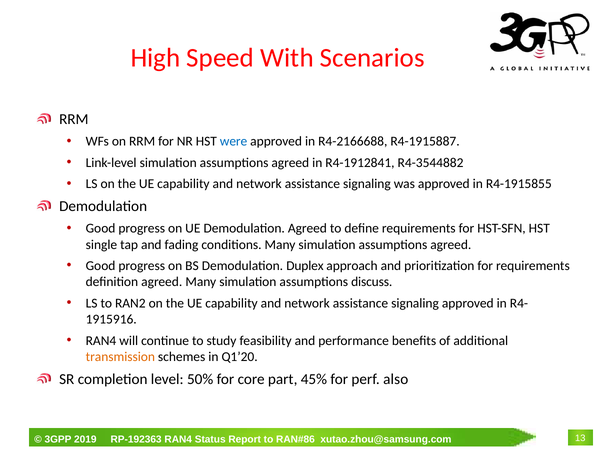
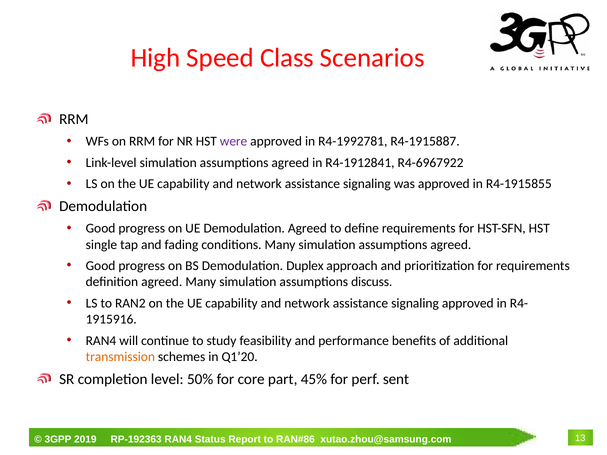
With: With -> Class (287, 58)
were colour: blue -> purple (234, 142)
R4-2166688: R4-2166688 -> R4-1992781 (353, 142)
R4-3544882: R4-3544882 -> R4-6967922 (431, 163)
also: also -> sent (396, 379)
